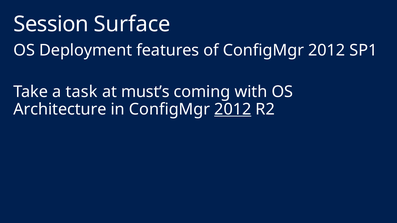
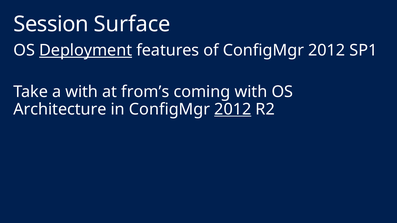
Deployment underline: none -> present (86, 50)
a task: task -> with (82, 92)
must’s: must’s -> from’s (145, 92)
